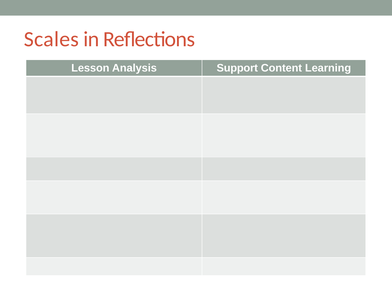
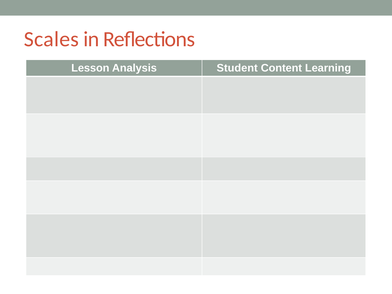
Support: Support -> Student (237, 68)
